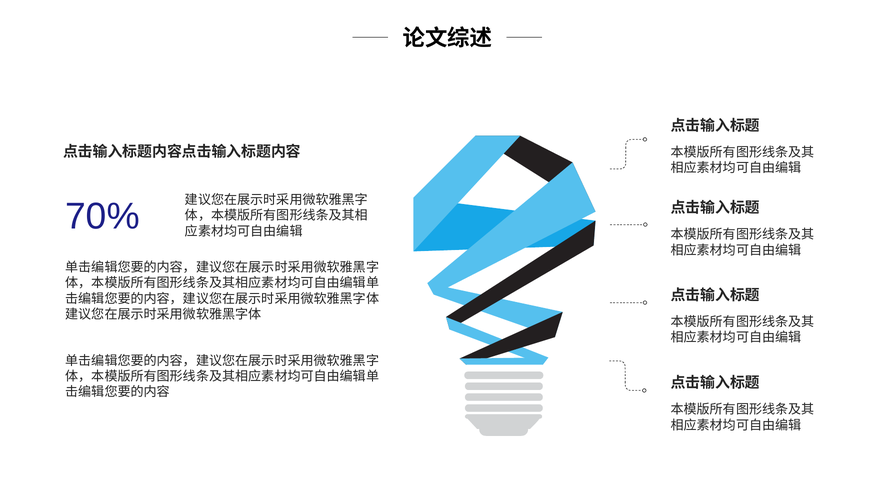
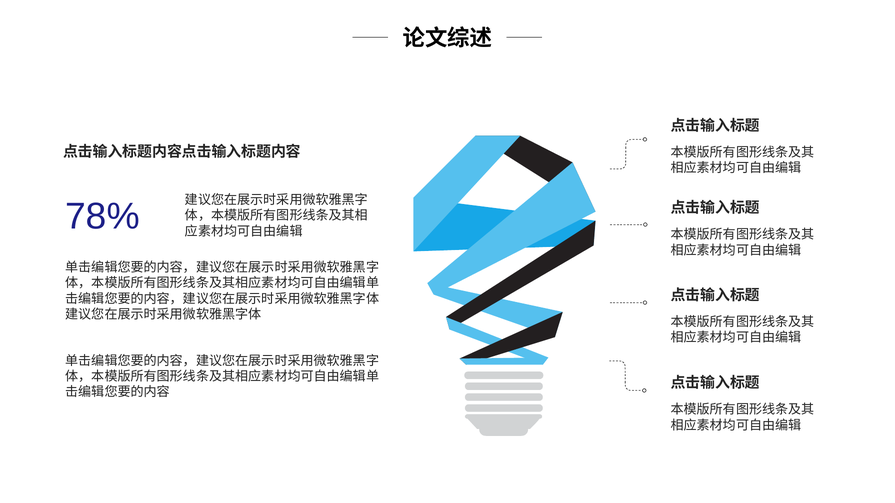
70%: 70% -> 78% (103, 216)
